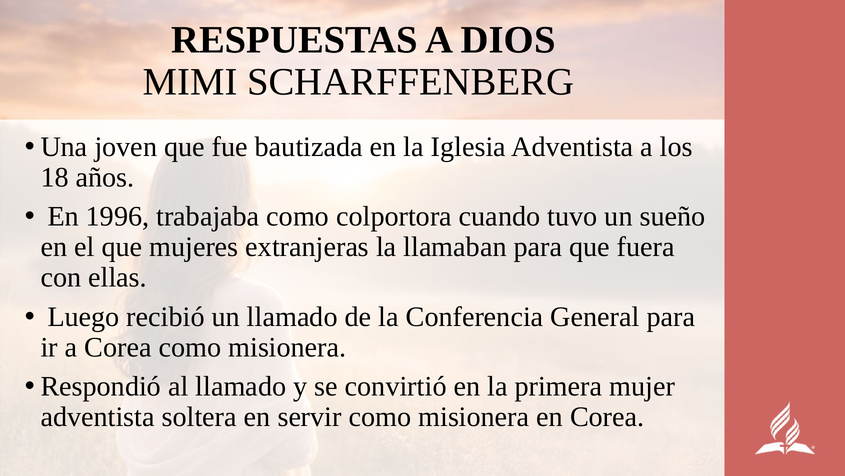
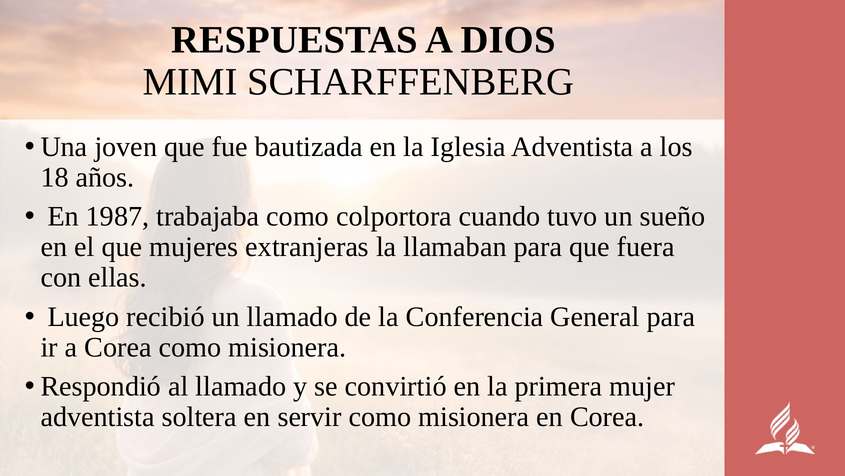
1996: 1996 -> 1987 (118, 216)
